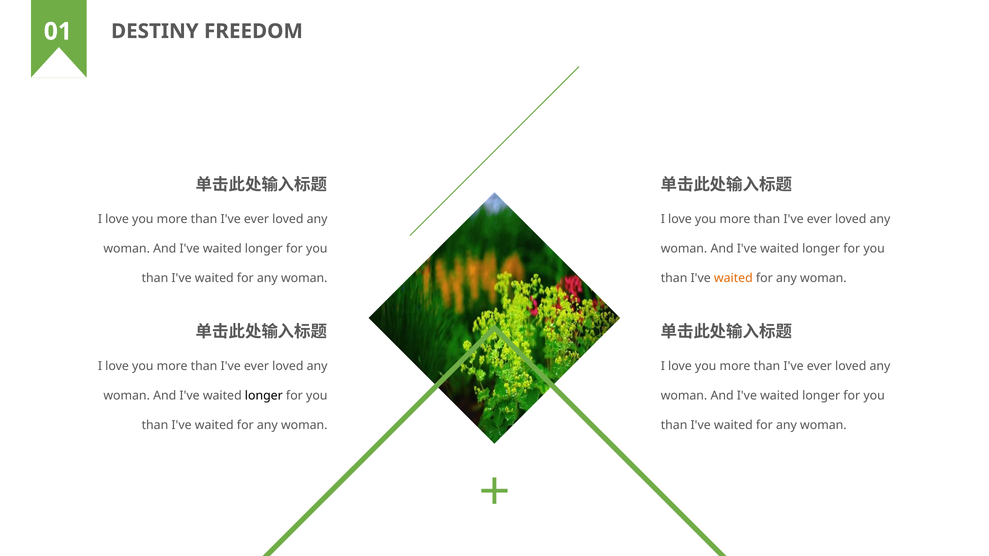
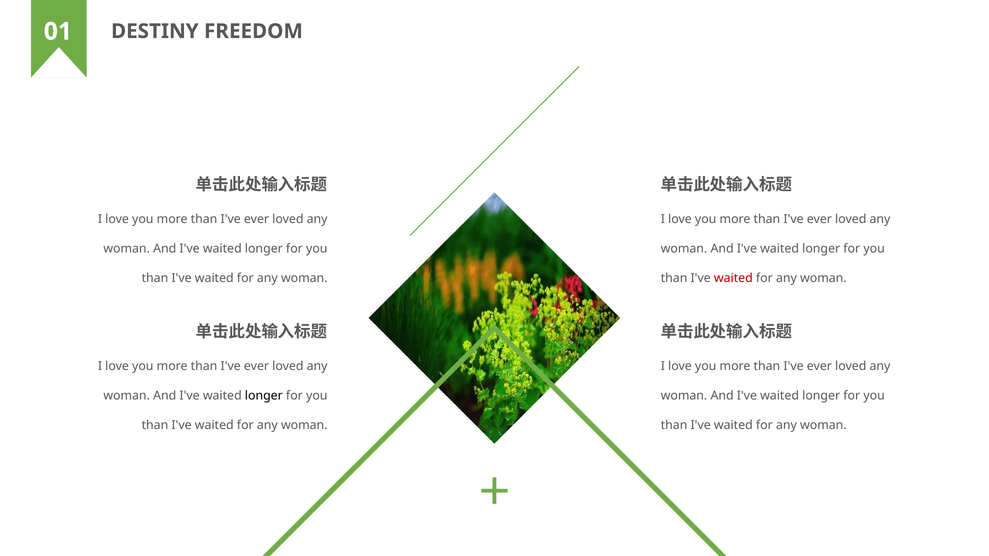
waited colour: orange -> red (733, 278)
